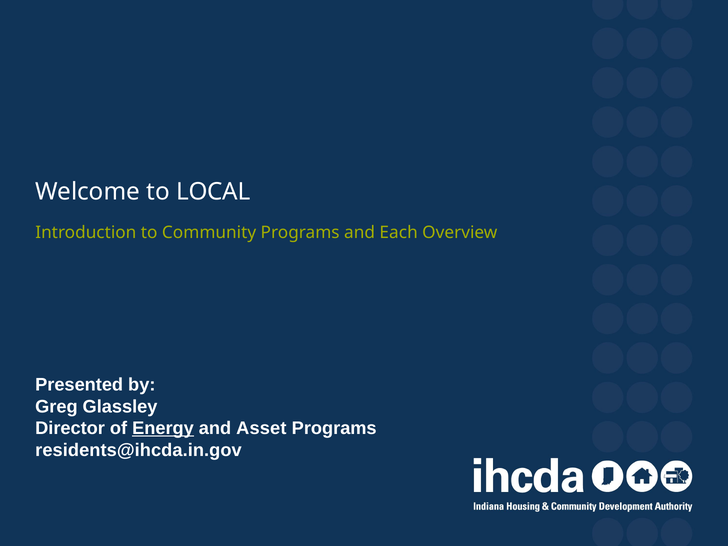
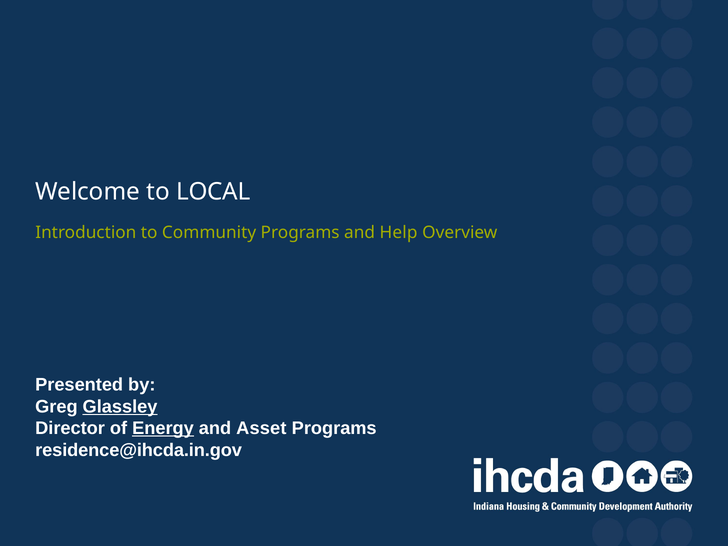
Each: Each -> Help (399, 233)
Glassley underline: none -> present (120, 407)
residents@ihcda.in.gov: residents@ihcda.in.gov -> residence@ihcda.in.gov (139, 450)
